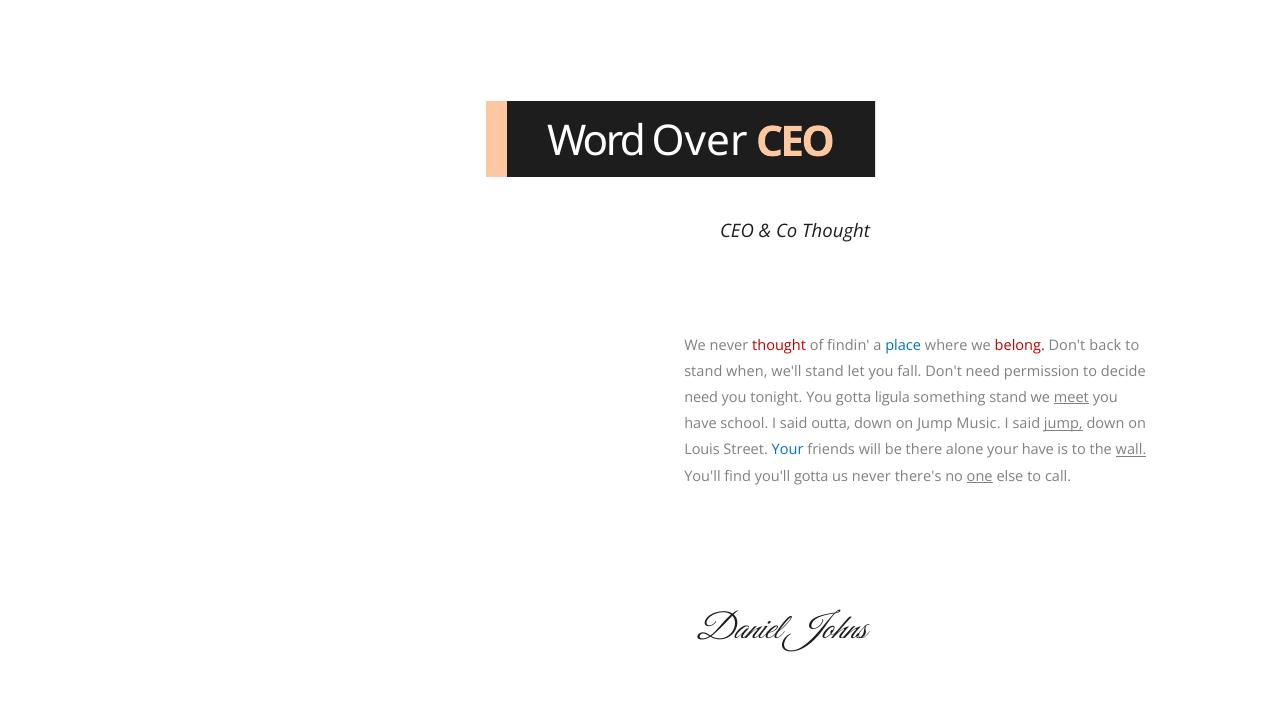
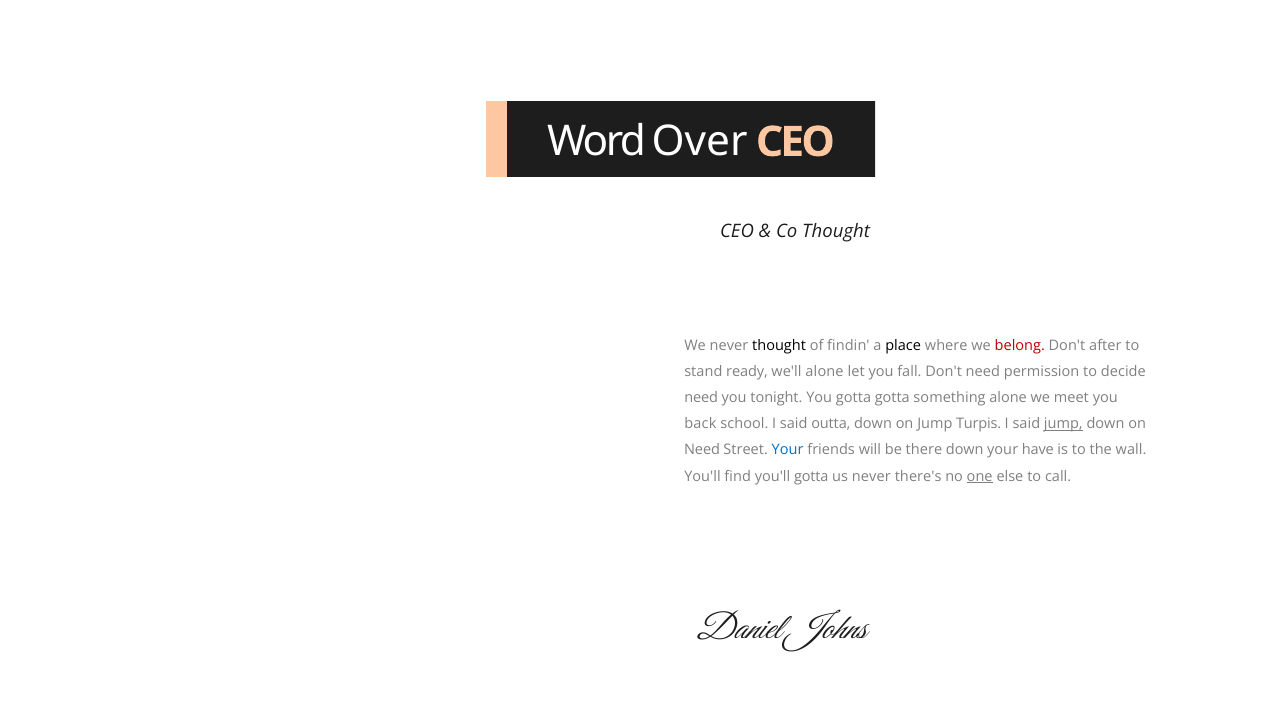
thought colour: red -> black (779, 345)
place colour: blue -> black (903, 345)
back: back -> after (1105, 345)
when: when -> ready (747, 372)
we'll stand: stand -> alone (825, 372)
gotta ligula: ligula -> gotta (892, 398)
something stand: stand -> alone (1008, 398)
meet underline: present -> none (1071, 398)
have: have -> back (700, 424)
Music: Music -> Turpis (979, 424)
Louis: Louis -> Need (702, 450)
there alone: alone -> down (965, 450)
wall underline: present -> none (1131, 450)
